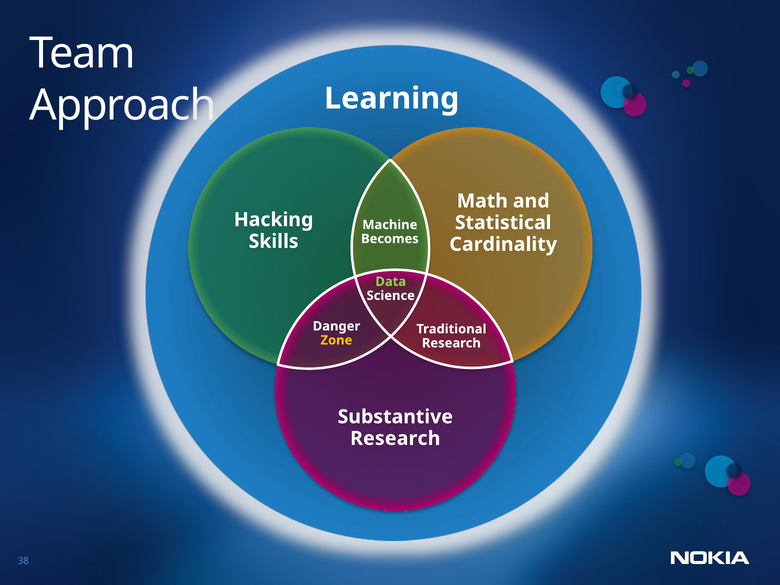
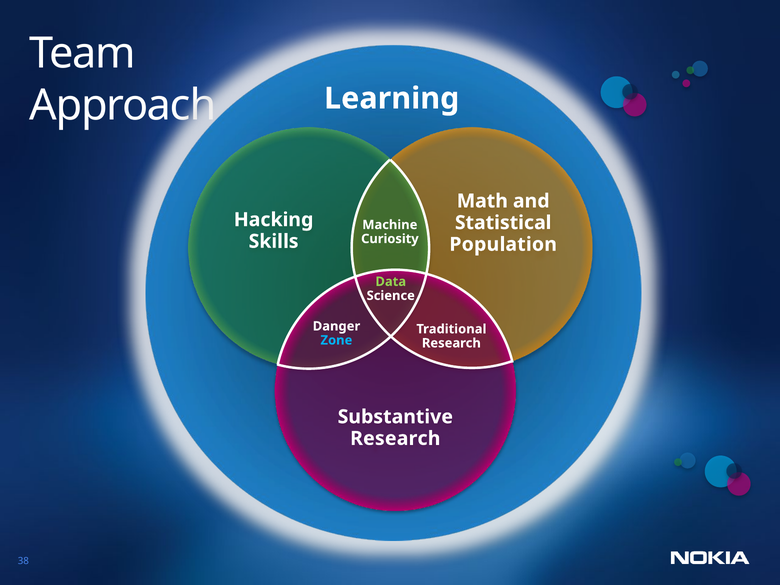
Becomes: Becomes -> Curiosity (390, 239)
Cardinality: Cardinality -> Population (503, 244)
Zone colour: yellow -> light blue (336, 340)
